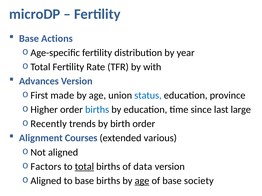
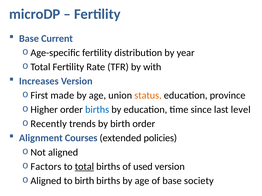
Actions: Actions -> Current (57, 39)
Advances: Advances -> Increases (39, 81)
status colour: blue -> orange (148, 96)
large: large -> level (241, 110)
various: various -> policies (160, 138)
data: data -> used (143, 167)
to base: base -> birth (84, 181)
age underline: present -> none (142, 181)
